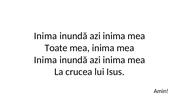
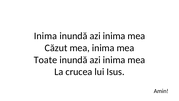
Toate: Toate -> Căzut (56, 48)
Inima: Inima -> Toate (45, 60)
